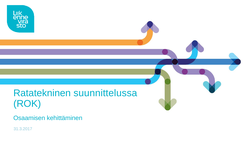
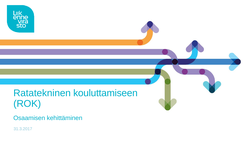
suunnittelussa: suunnittelussa -> kouluttamiseen (105, 93)
